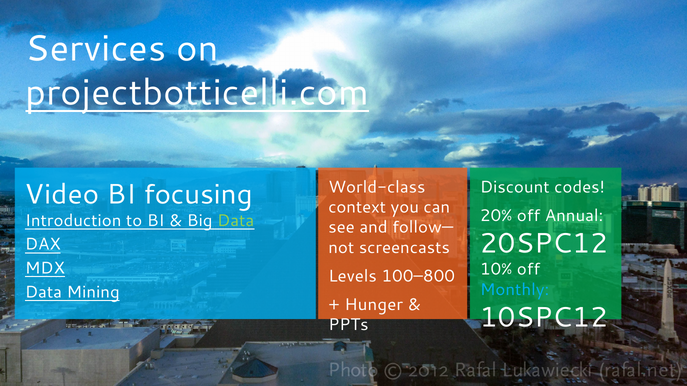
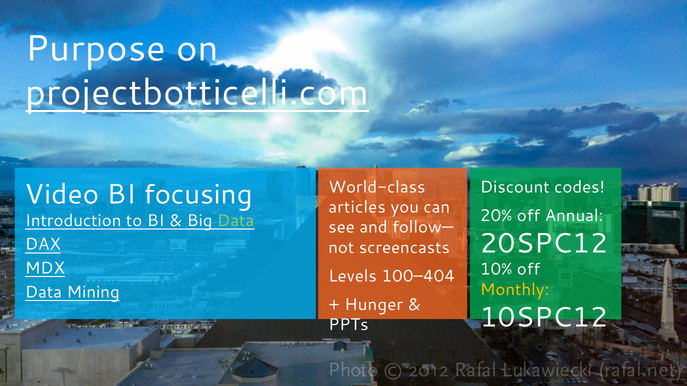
Services: Services -> Purpose (96, 49)
context: context -> articles (357, 207)
100–800: 100–800 -> 100–404 (418, 276)
Monthly colour: light blue -> yellow (515, 290)
